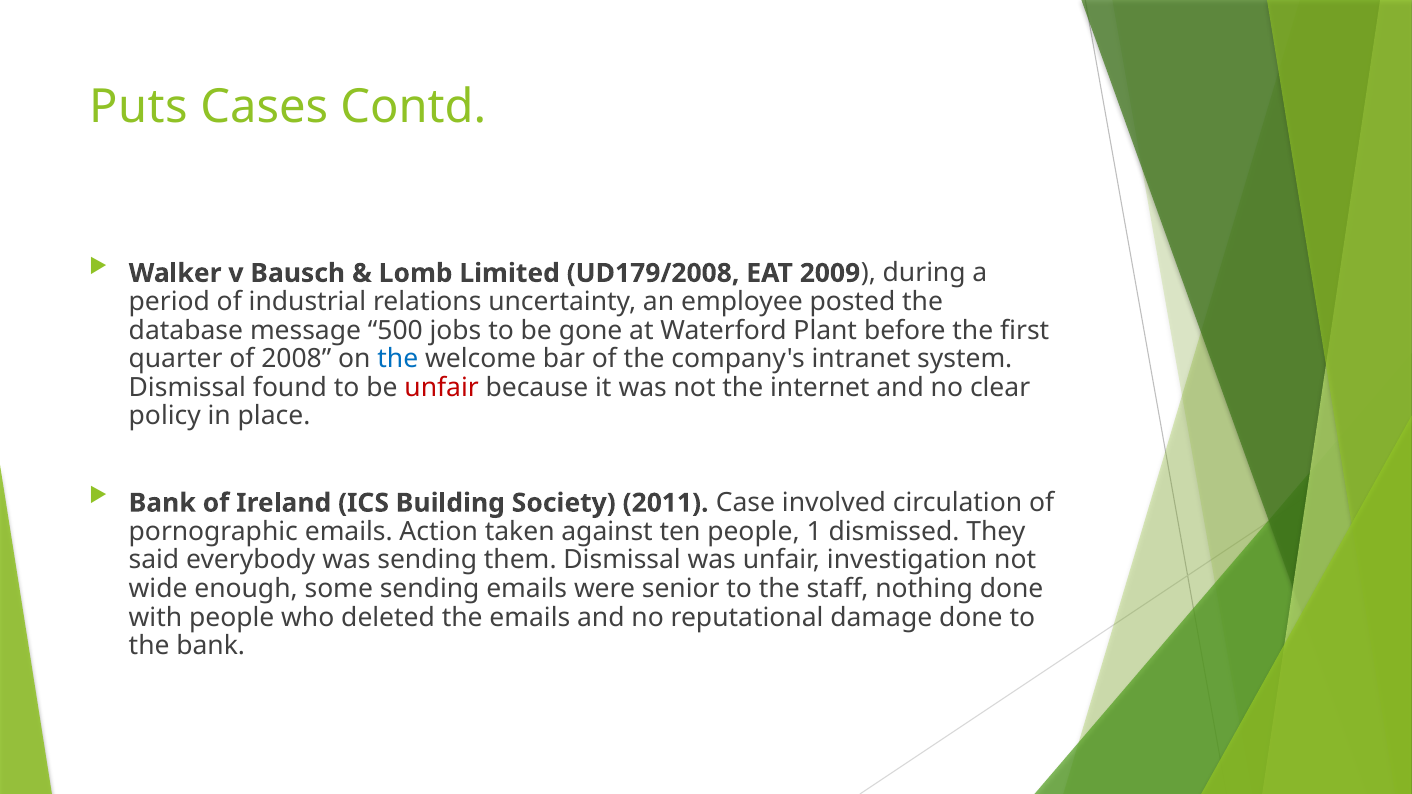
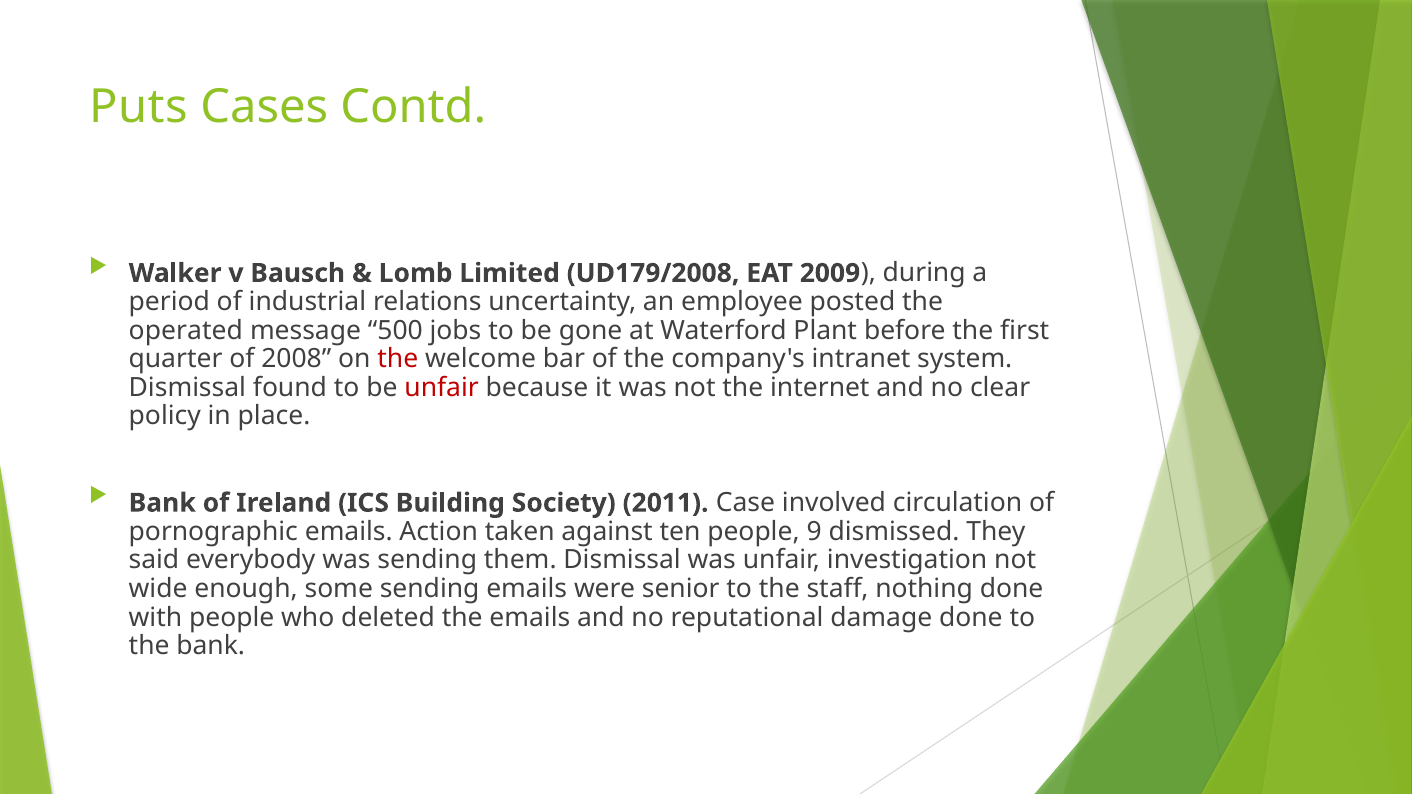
database: database -> operated (186, 330)
the colour: blue -> red (398, 359)
1: 1 -> 9 (814, 532)
